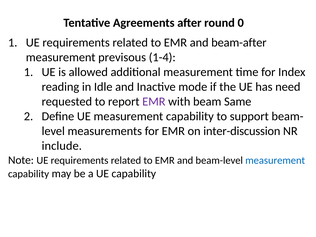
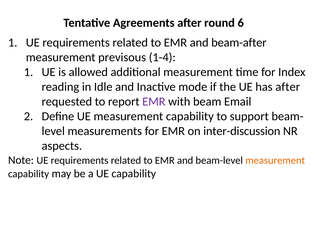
0: 0 -> 6 (241, 23)
has need: need -> after (288, 87)
Same: Same -> Email (238, 102)
include: include -> aspects (62, 146)
measurement colour: blue -> orange (275, 160)
